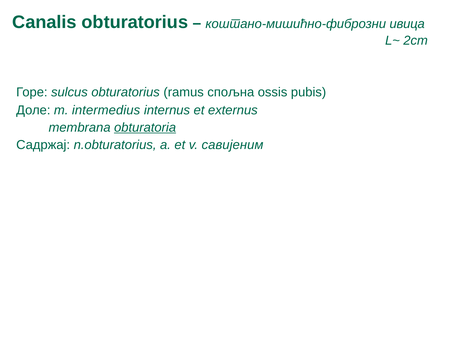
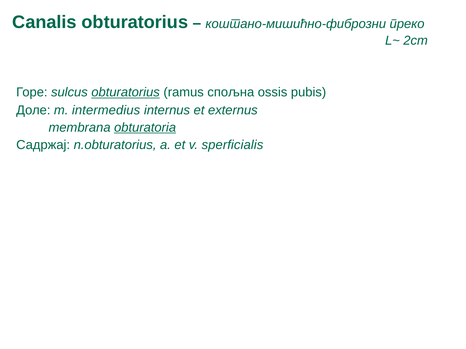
ивицa: ивицa -> преко (407, 24)
obturatorius underline: none -> present (126, 93)
савијеним: савијеним -> sperficialis (232, 145)
